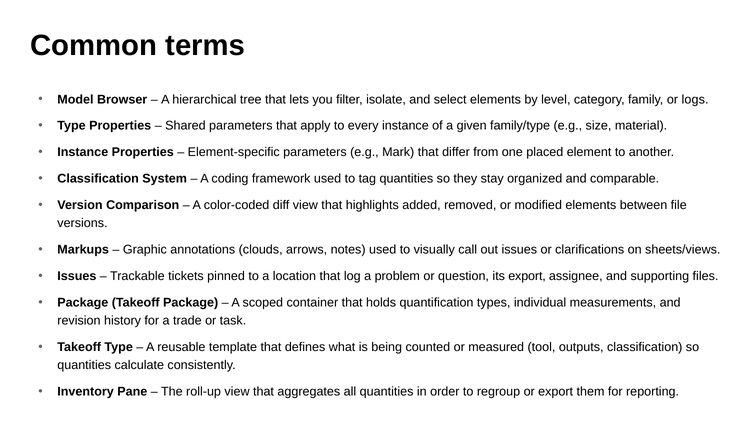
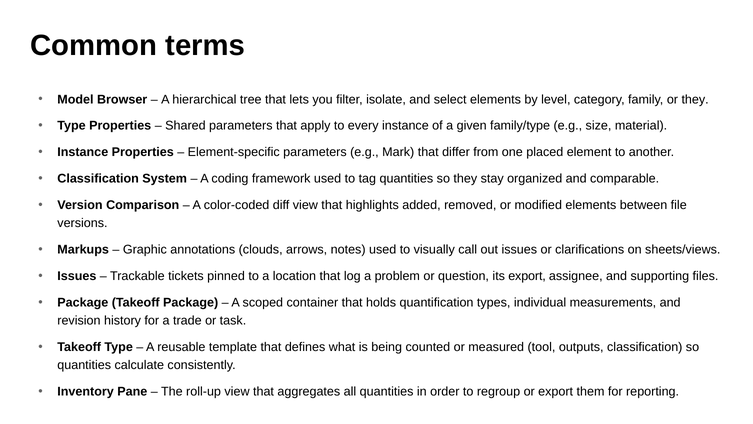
or logs: logs -> they (695, 99)
